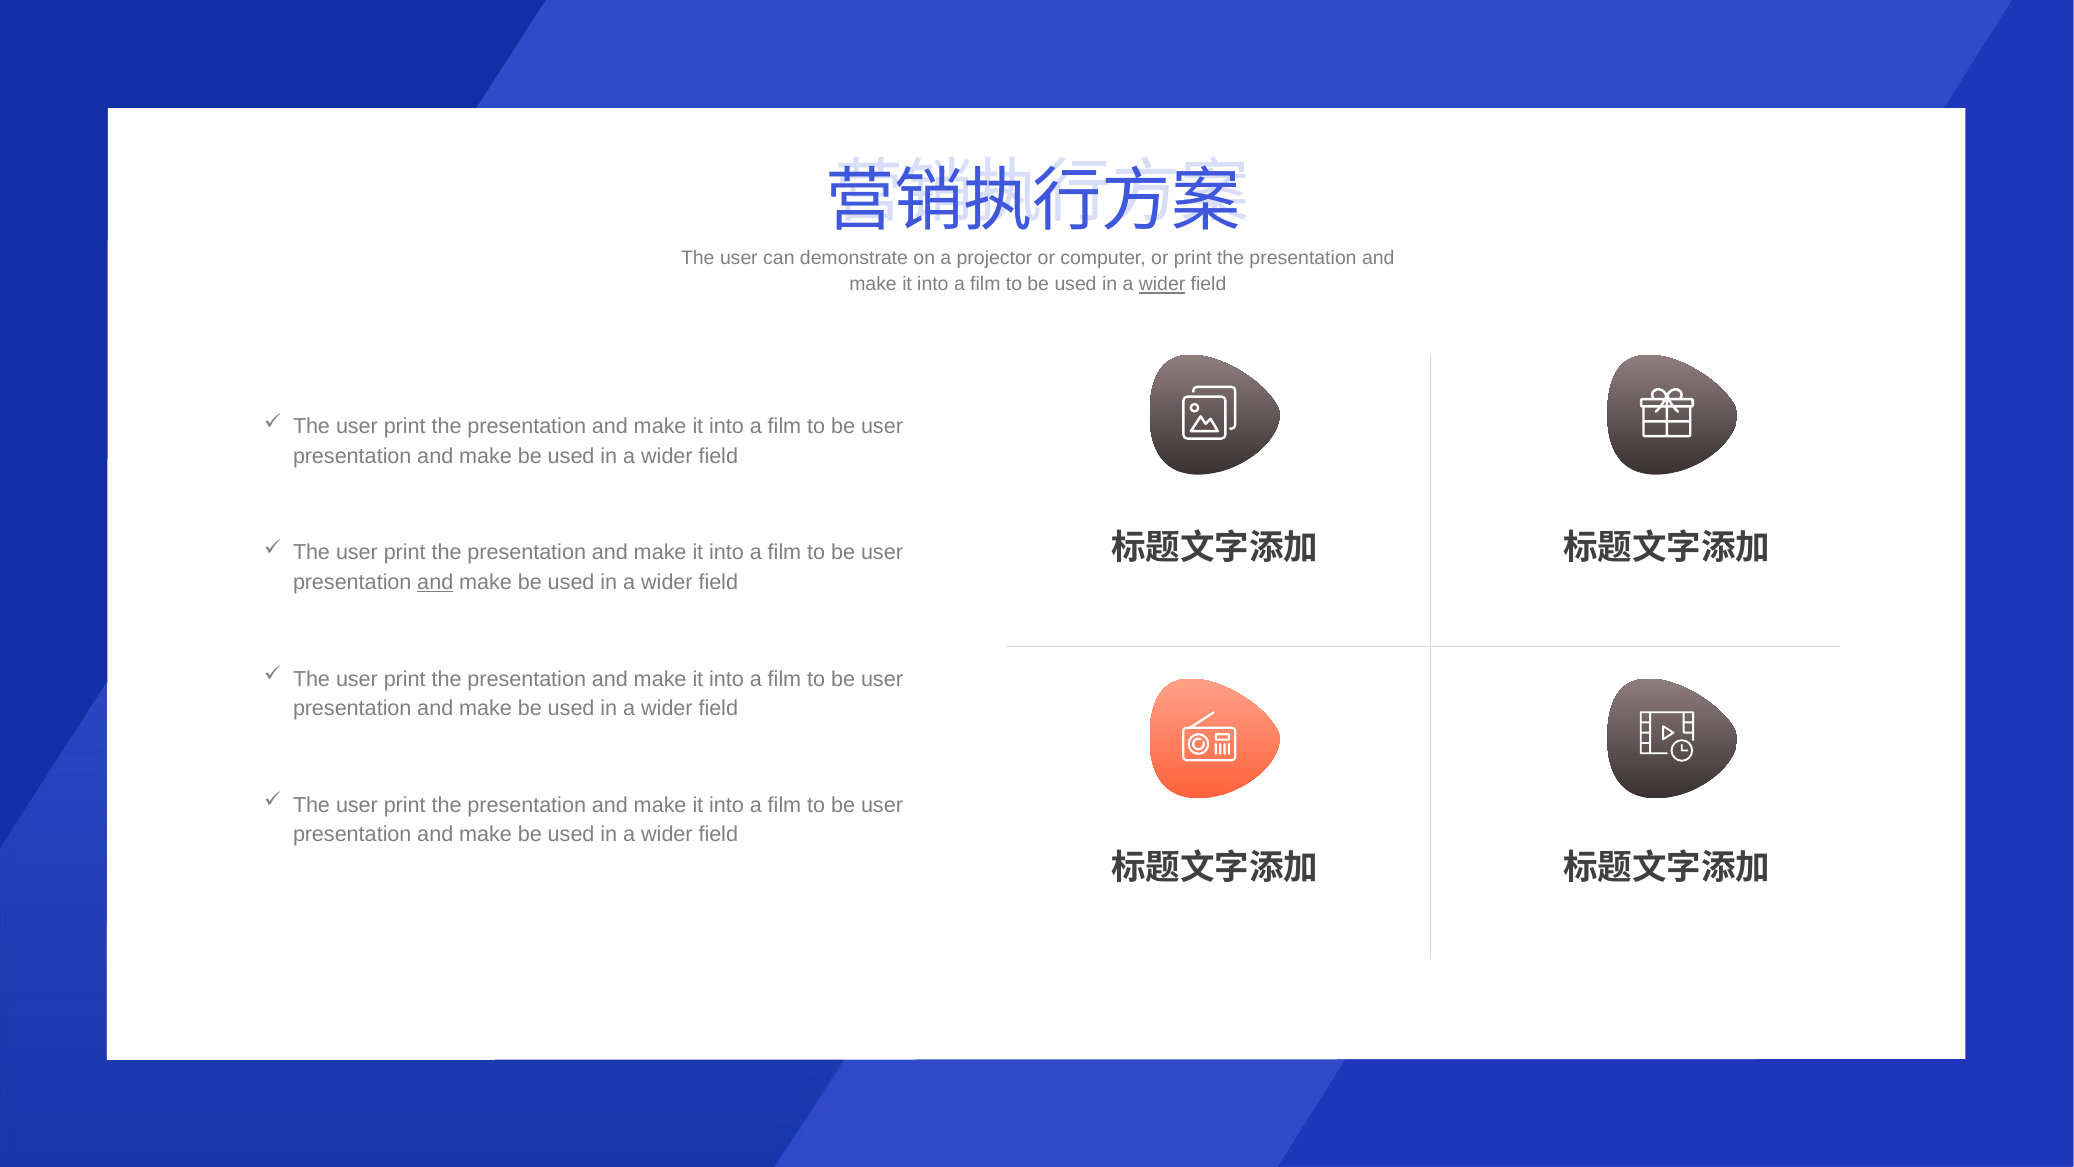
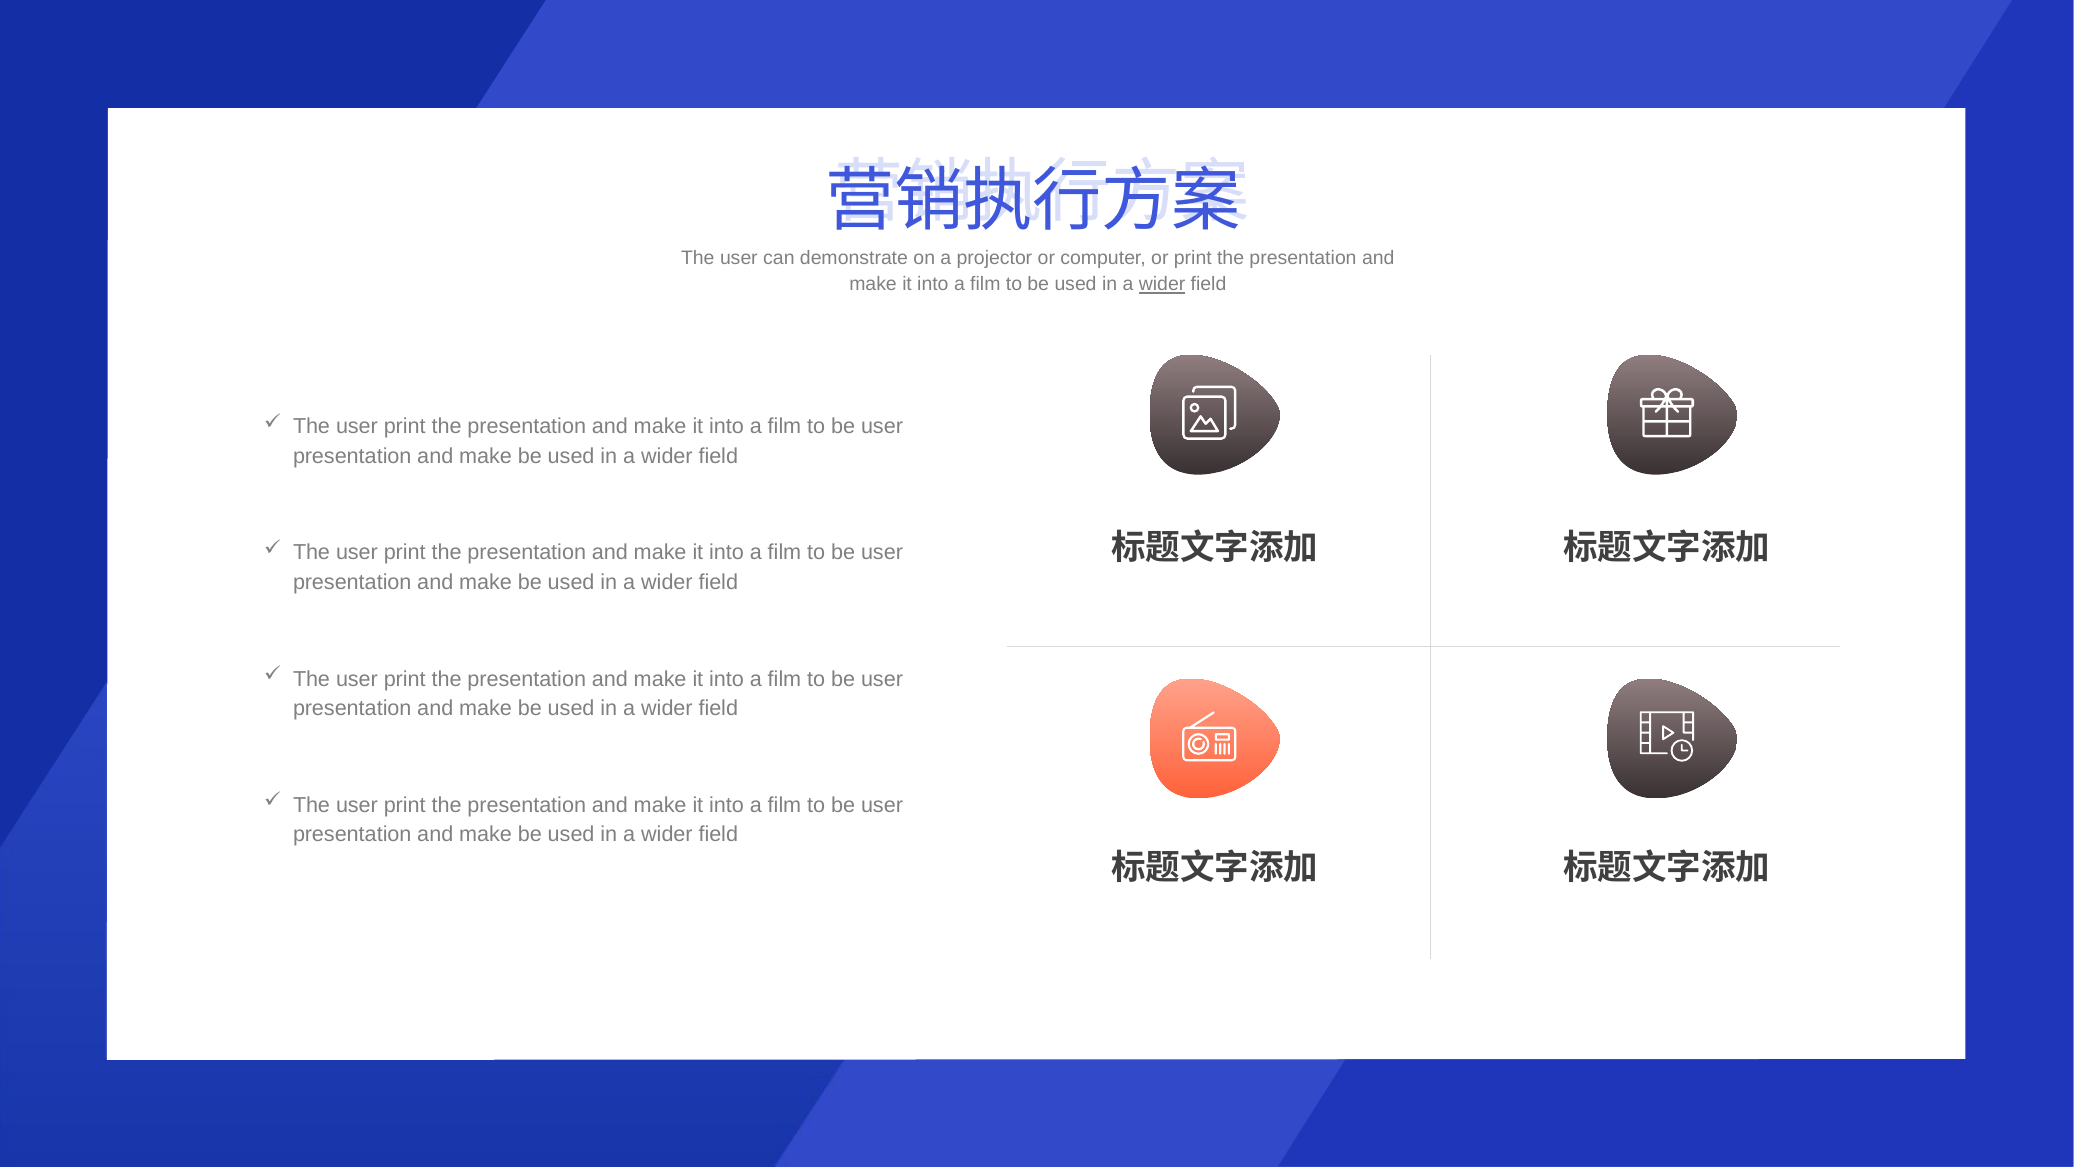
and underline: present -> none (435, 582)
